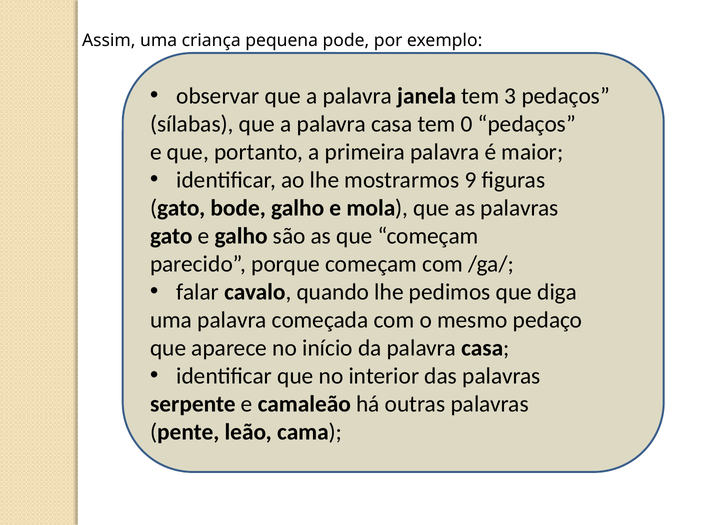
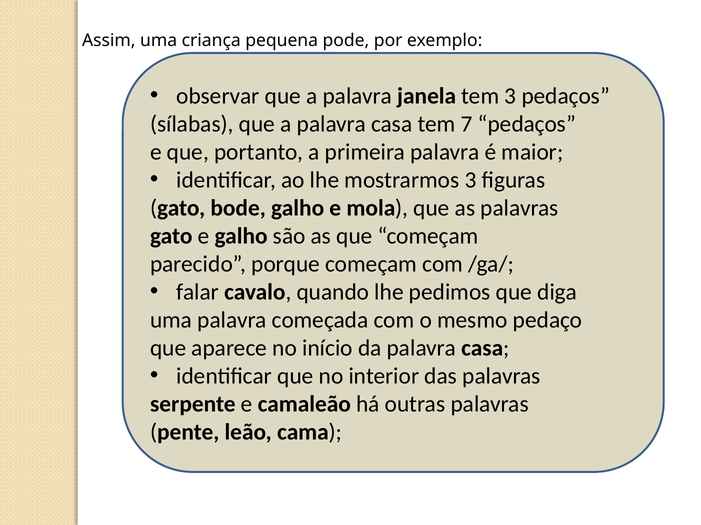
0: 0 -> 7 (467, 124)
mostrarmos 9: 9 -> 3 (470, 180)
